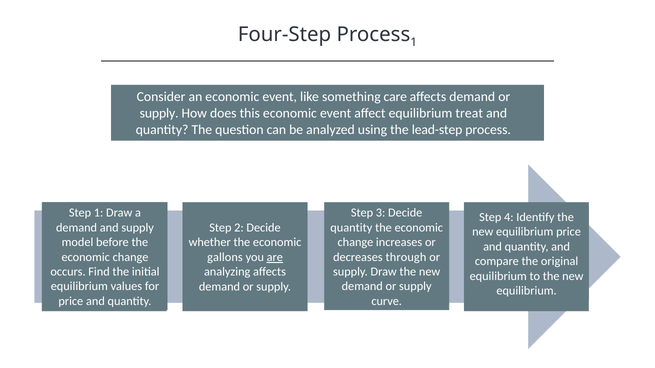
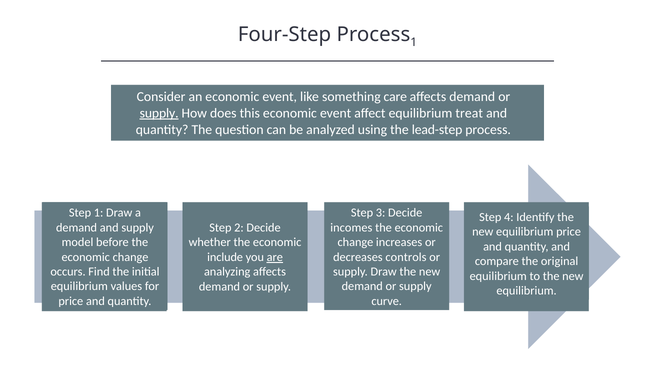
supply underline: none -> present (159, 113)
quantity: quantity -> incomes (351, 228)
through: through -> controls (406, 257)
gallons: gallons -> include (225, 257)
